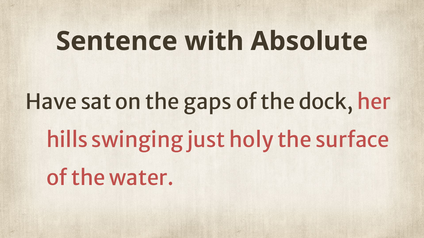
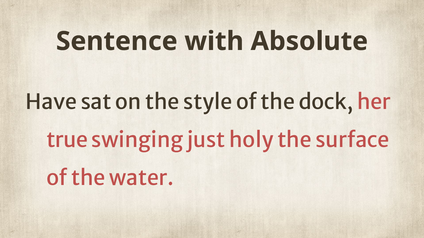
gaps: gaps -> style (208, 102)
hills: hills -> true (67, 141)
